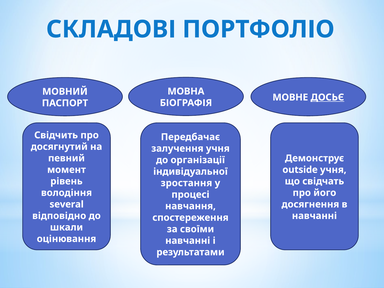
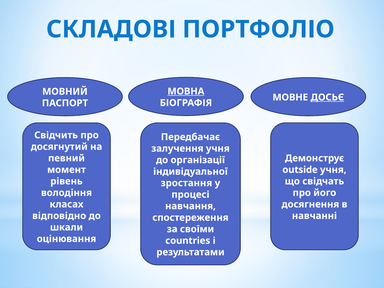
МОВНА underline: none -> present (186, 91)
several: several -> класах (67, 204)
навчанні: навчанні -> countries (188, 241)
